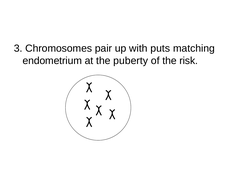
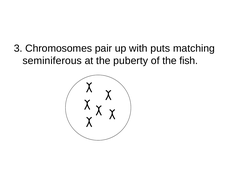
endometrium: endometrium -> seminiferous (52, 61)
risk: risk -> fish (189, 61)
